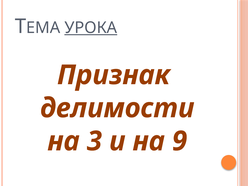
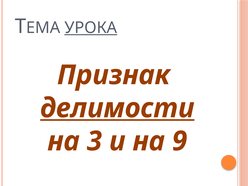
делимости underline: none -> present (117, 108)
